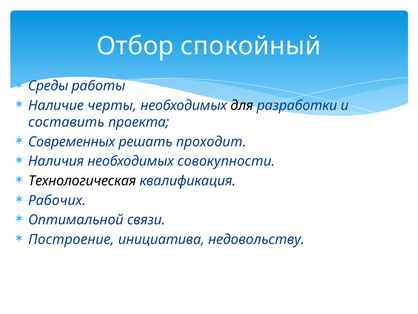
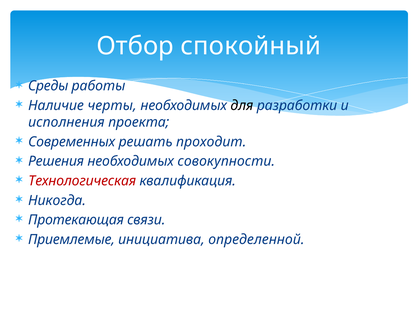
составить: составить -> исполнения (66, 122)
Наличия: Наличия -> Решения (56, 161)
Технологическая colour: black -> red (82, 181)
Рабочих: Рабочих -> Никогда (57, 200)
Оптимальной: Оптимальной -> Протекающая (76, 220)
Построение: Построение -> Приемлемые (71, 239)
недовольству: недовольству -> определенной (256, 239)
